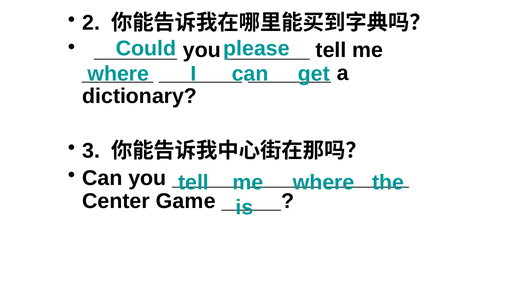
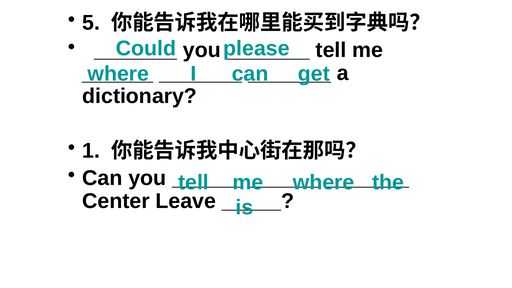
2: 2 -> 5 (91, 23)
3: 3 -> 1 (91, 151)
Game: Game -> Leave (186, 201)
